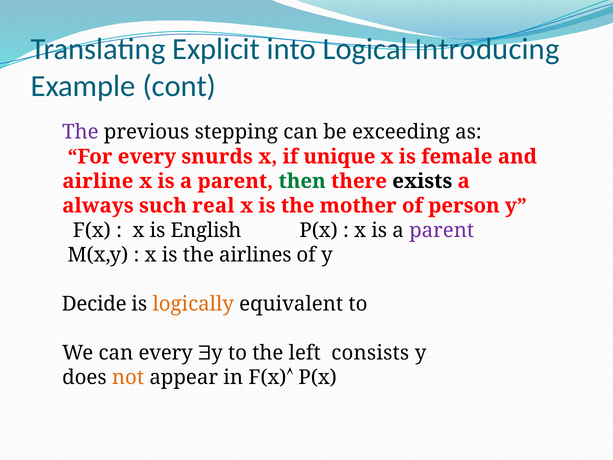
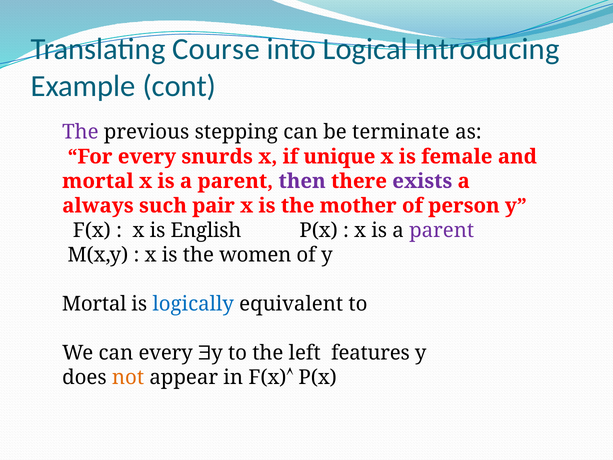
Explicit: Explicit -> Course (216, 49)
exceeding: exceeding -> terminate (401, 132)
airline: airline -> mortal (98, 181)
then colour: green -> purple (302, 181)
exists colour: black -> purple (422, 181)
real: real -> pair (214, 206)
airlines: airlines -> women (255, 255)
Decide: Decide -> Mortal (94, 304)
logically colour: orange -> blue (193, 304)
consists: consists -> features (370, 353)
